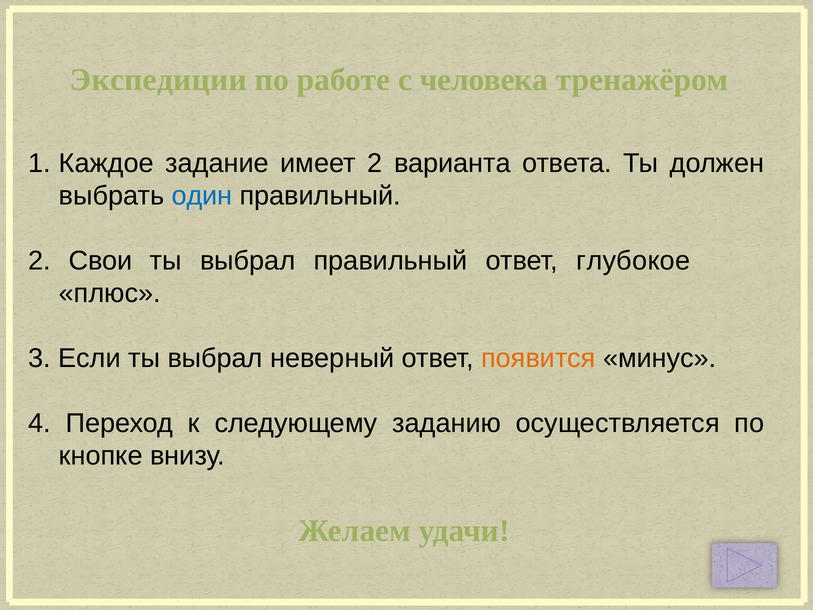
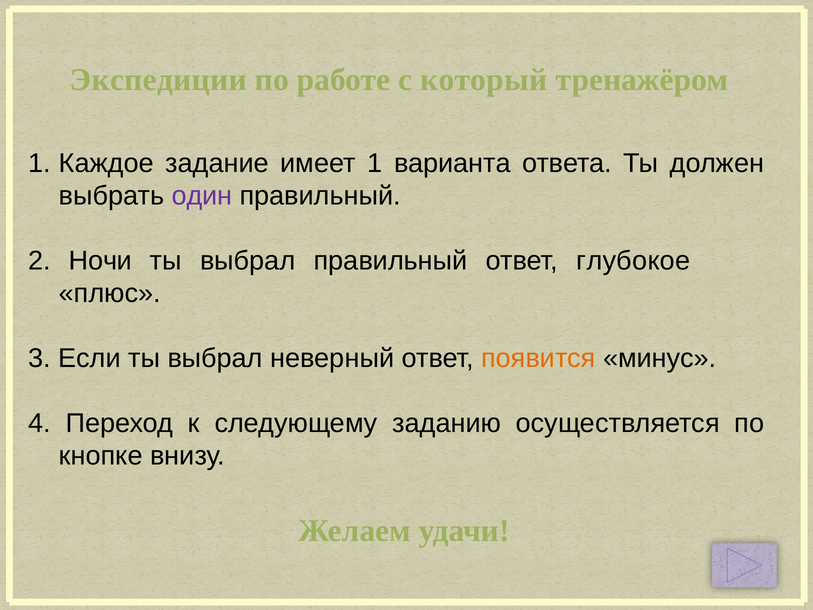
человека: человека -> который (484, 80)
имеет 2: 2 -> 1 (375, 163)
один colour: blue -> purple (202, 196)
Свои: Свои -> Ночи (100, 261)
